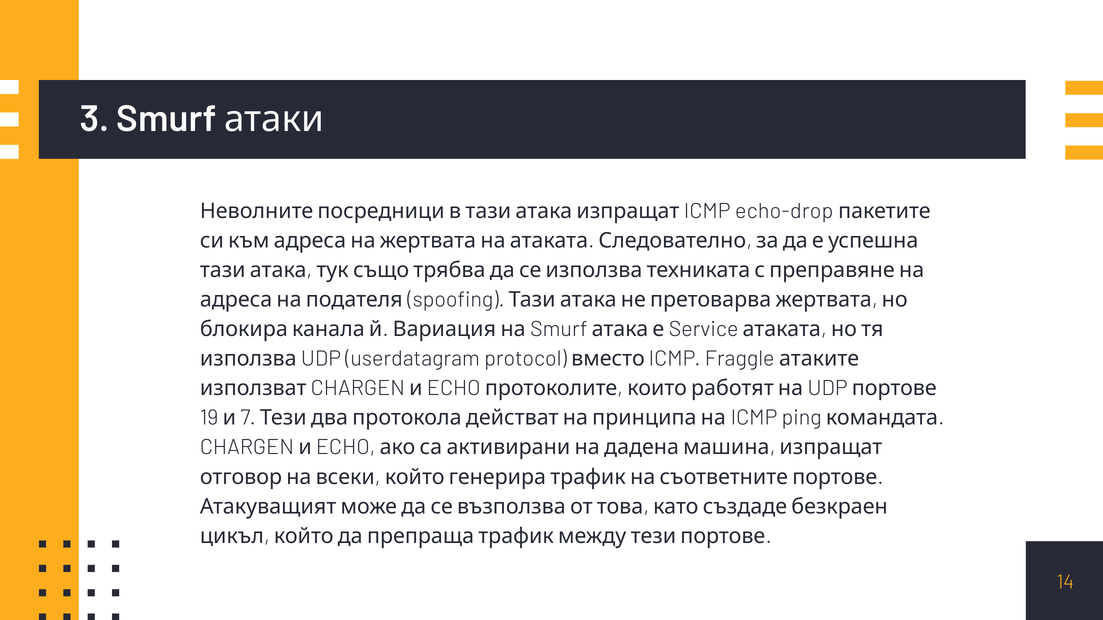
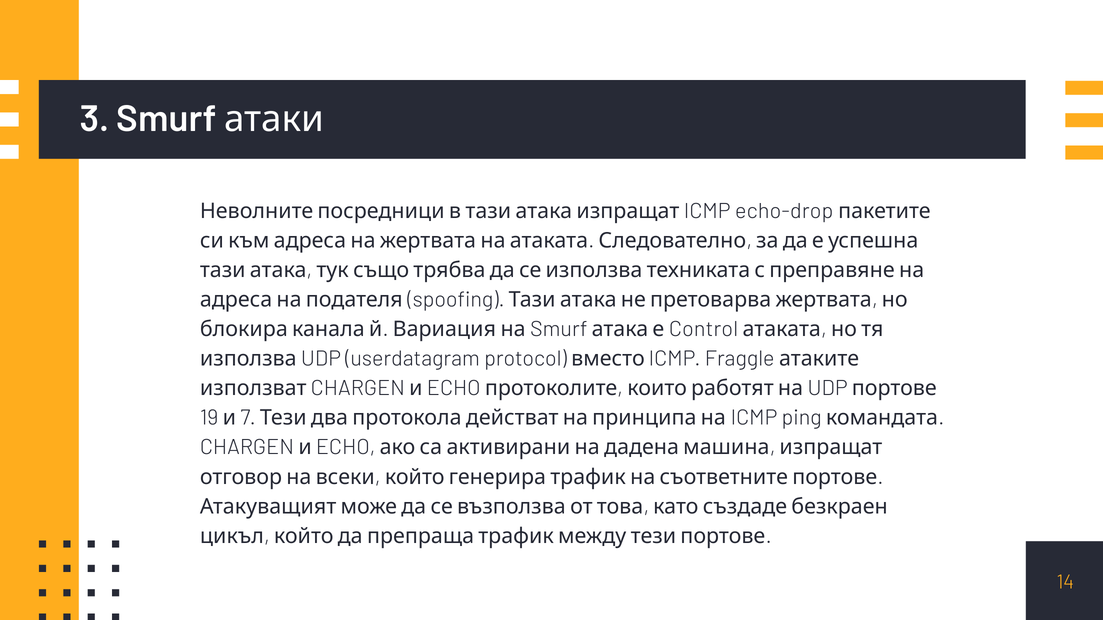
Service: Service -> Control (704, 329)
